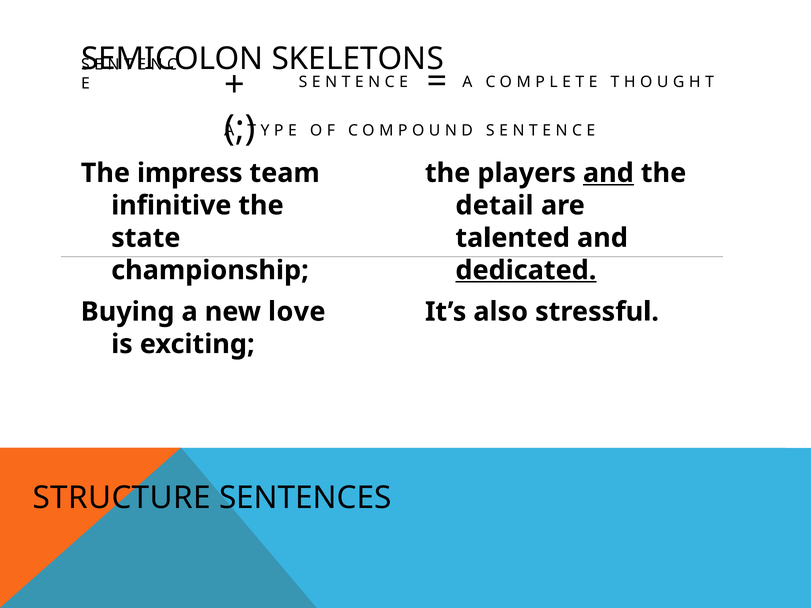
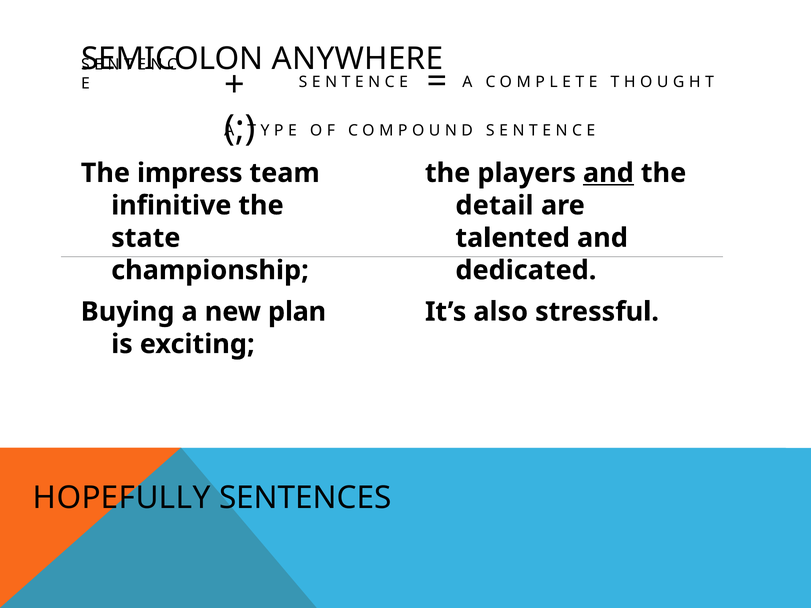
SKELETONS: SKELETONS -> ANYWHERE (358, 59)
dedicated underline: present -> none (526, 270)
love: love -> plan (297, 312)
STRUCTURE: STRUCTURE -> HOPEFULLY (122, 498)
